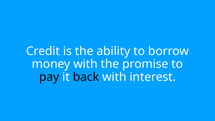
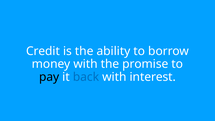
back colour: black -> blue (86, 77)
